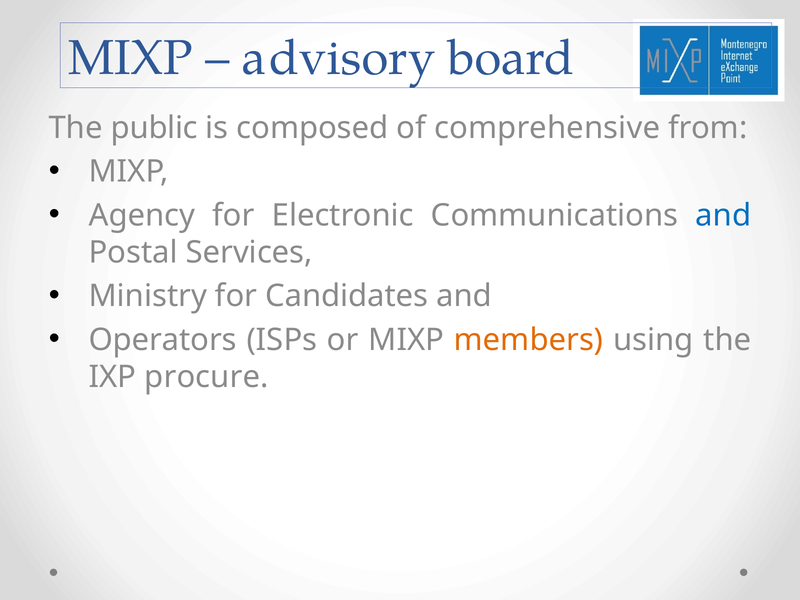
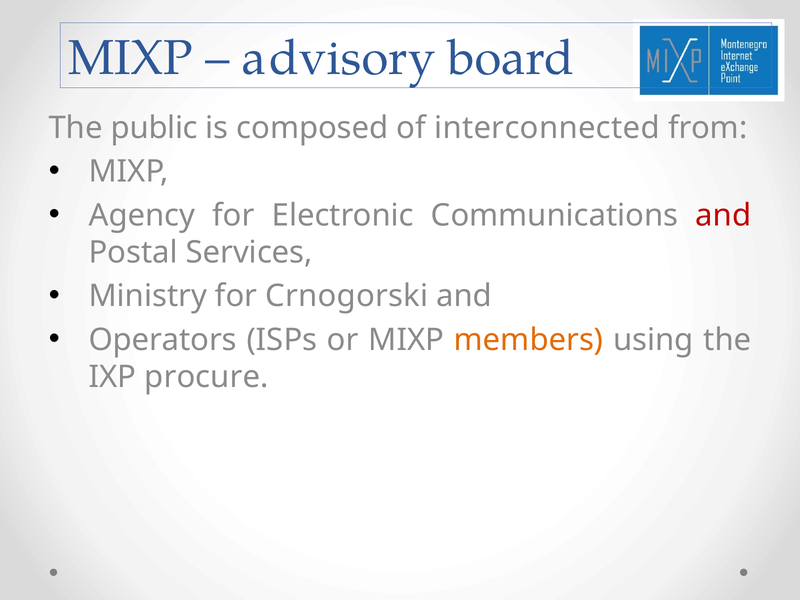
comprehensive: comprehensive -> interconnected (547, 128)
and colour: blue -> red (723, 215)
Candidates: Candidates -> Crnogorski (347, 296)
